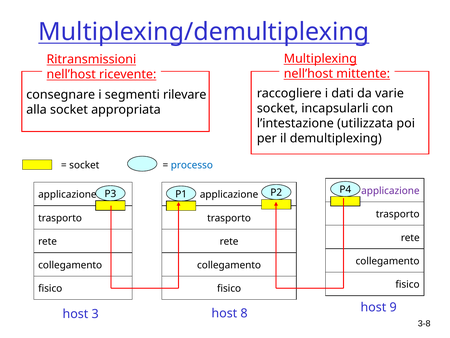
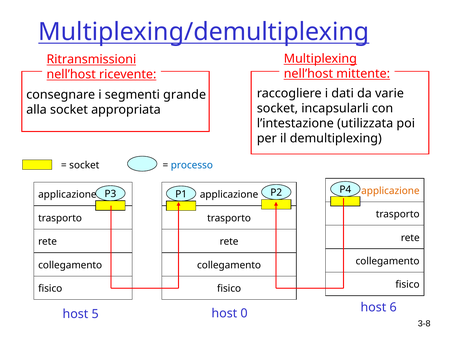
rilevare: rilevare -> grande (185, 95)
applicazione colour: purple -> orange (390, 190)
3: 3 -> 5 (95, 314)
8: 8 -> 0 (244, 313)
9: 9 -> 6 (393, 307)
